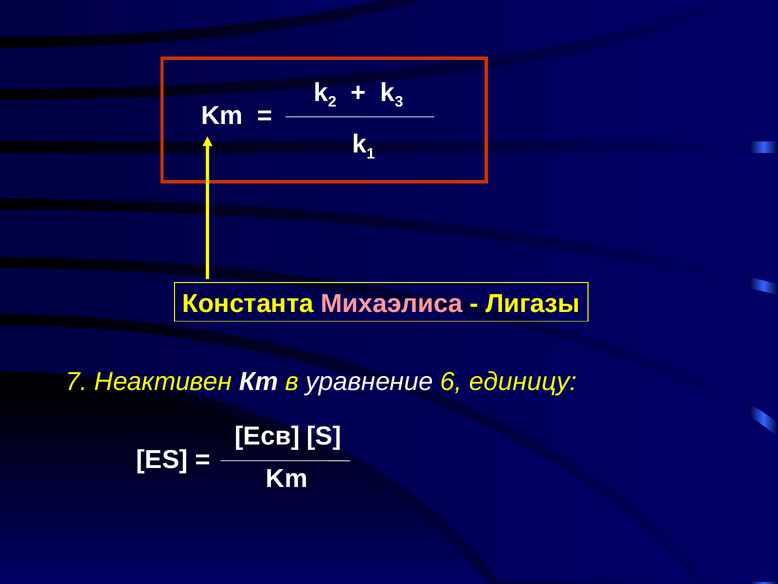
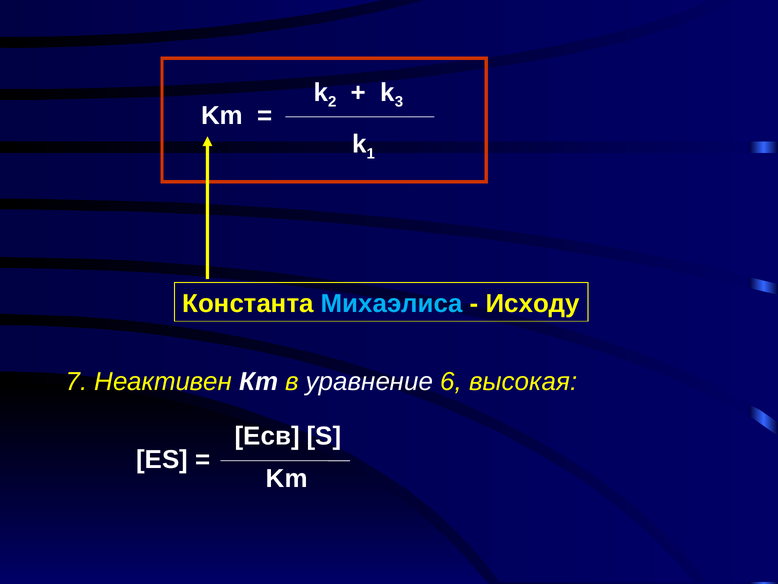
Михаэлиса colour: pink -> light blue (392, 303)
Лигазы: Лигазы -> Исходу (533, 303)
единицу: единицу -> высокая (523, 381)
